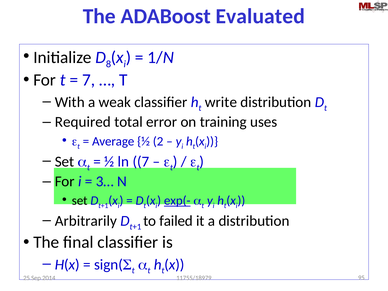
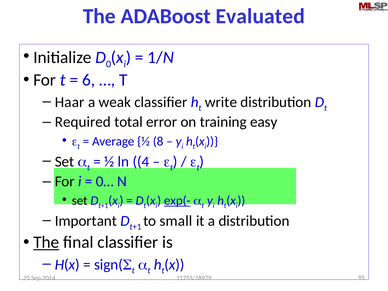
8: 8 -> 0 (108, 64)
7: 7 -> 6 (89, 80)
With: With -> Haar (70, 102)
uses: uses -> easy (264, 122)
2: 2 -> 8 (158, 141)
ln 7: 7 -> 4 (141, 162)
3…: 3… -> 0… (105, 181)
Arbitrarily: Arbitrarily -> Important (86, 221)
failed: failed -> small (176, 221)
The underline: none -> present (46, 242)
